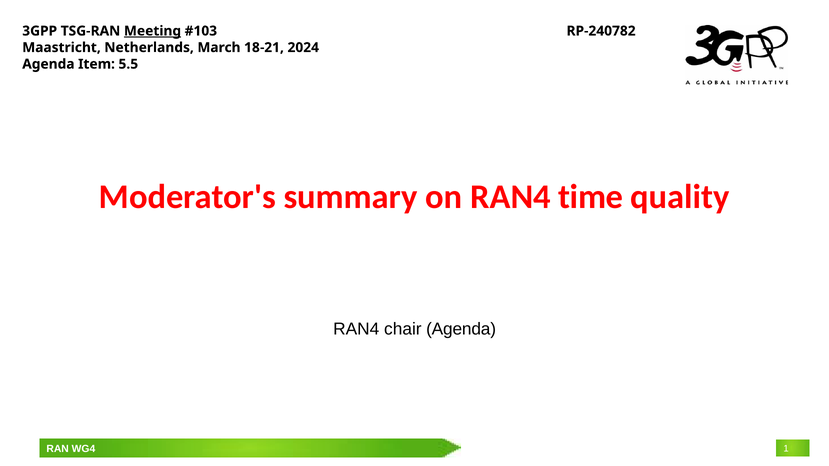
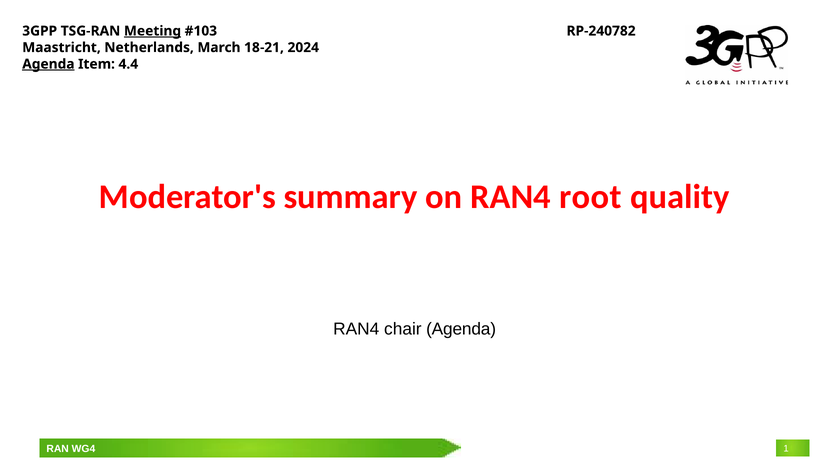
Agenda underline: none -> present (48, 64)
5.5: 5.5 -> 4.4 (128, 64)
time: time -> root (590, 197)
